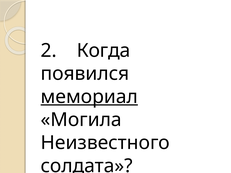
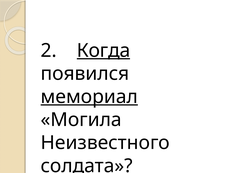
Когда underline: none -> present (103, 51)
